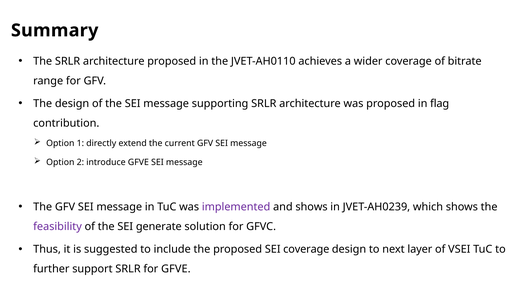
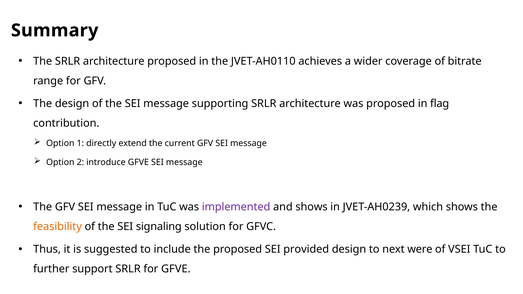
feasibility colour: purple -> orange (58, 227)
generate: generate -> signaling (159, 227)
SEI coverage: coverage -> provided (306, 249)
layer: layer -> were (420, 249)
